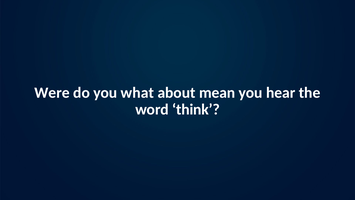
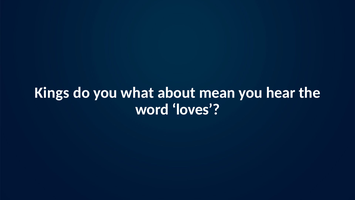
Were: Were -> Kings (52, 93)
think: think -> loves (196, 109)
